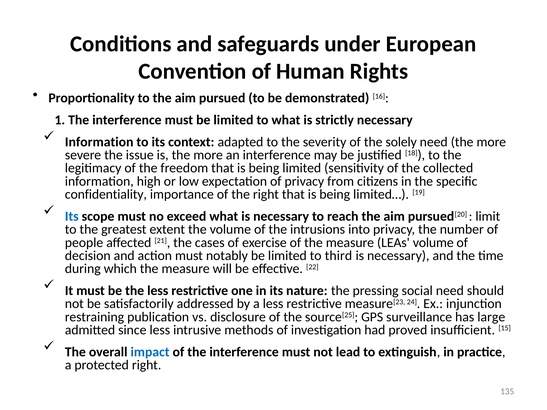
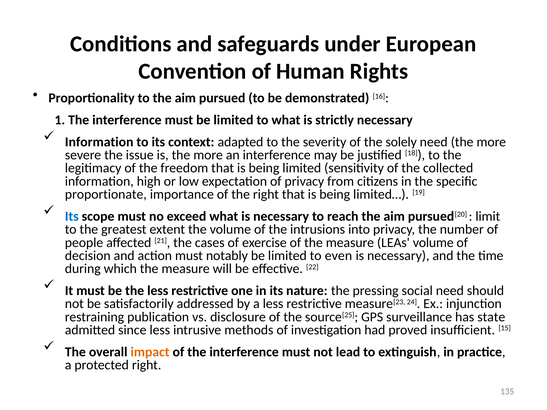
confidentiality: confidentiality -> proportionate (106, 194)
third: third -> even (338, 256)
large: large -> state (491, 317)
impact colour: blue -> orange (150, 352)
